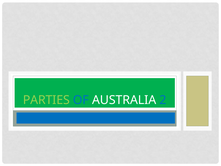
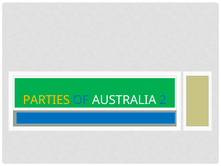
PARTIES colour: light green -> yellow (46, 100)
